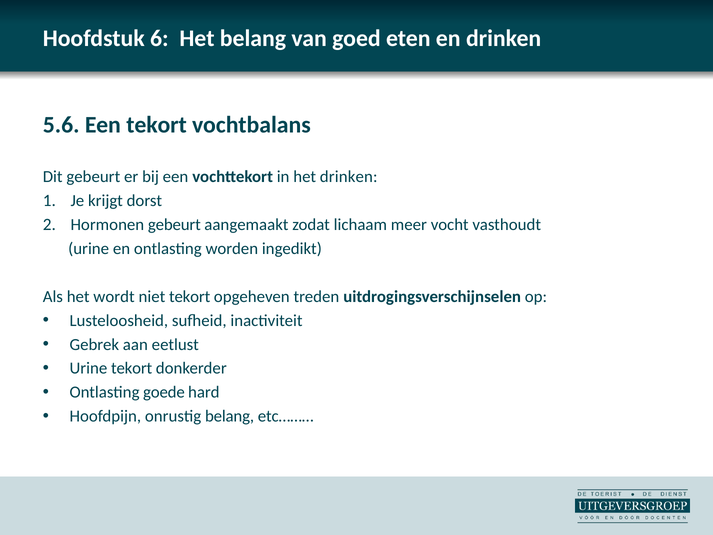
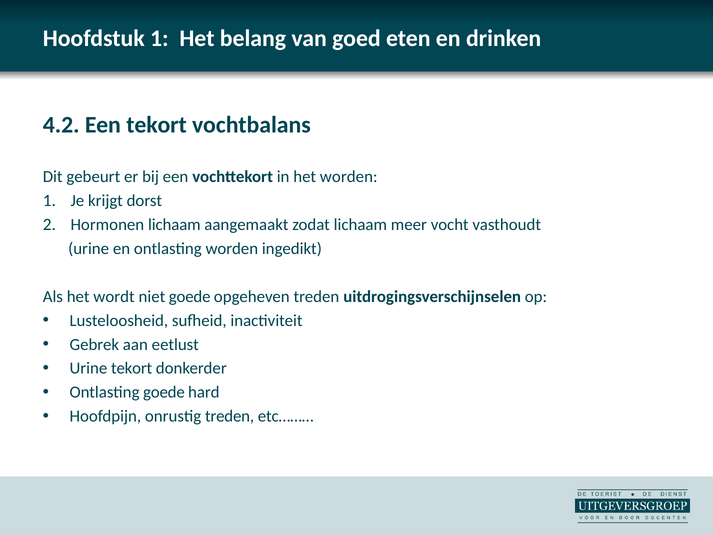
Hoofdstuk 6: 6 -> 1 (159, 38)
5.6: 5.6 -> 4.2 (61, 125)
het drinken: drinken -> worden (349, 176)
Hormonen gebeurt: gebeurt -> lichaam (174, 224)
niet tekort: tekort -> goede (190, 296)
onrustig belang: belang -> treden (230, 416)
